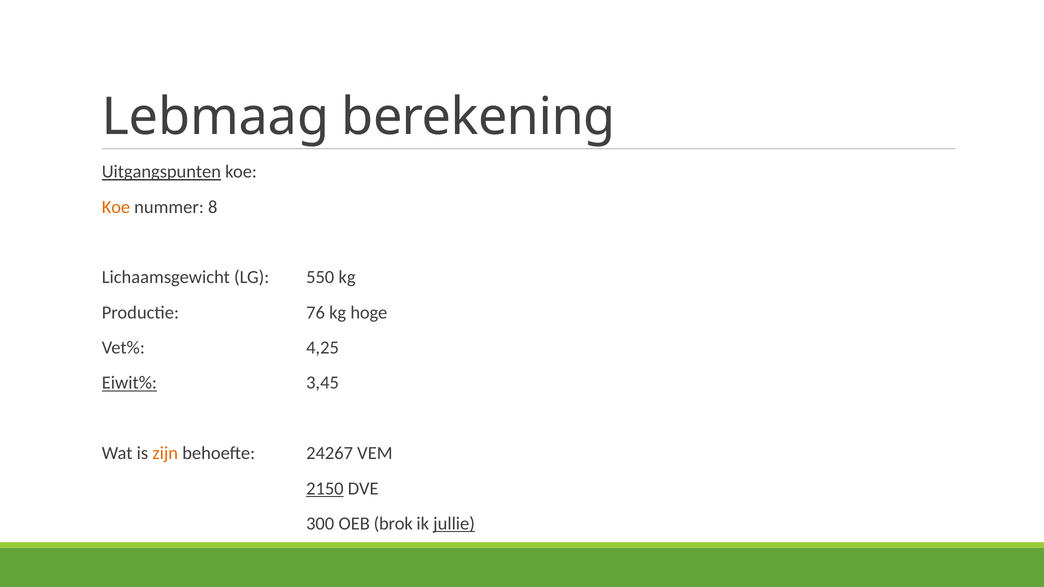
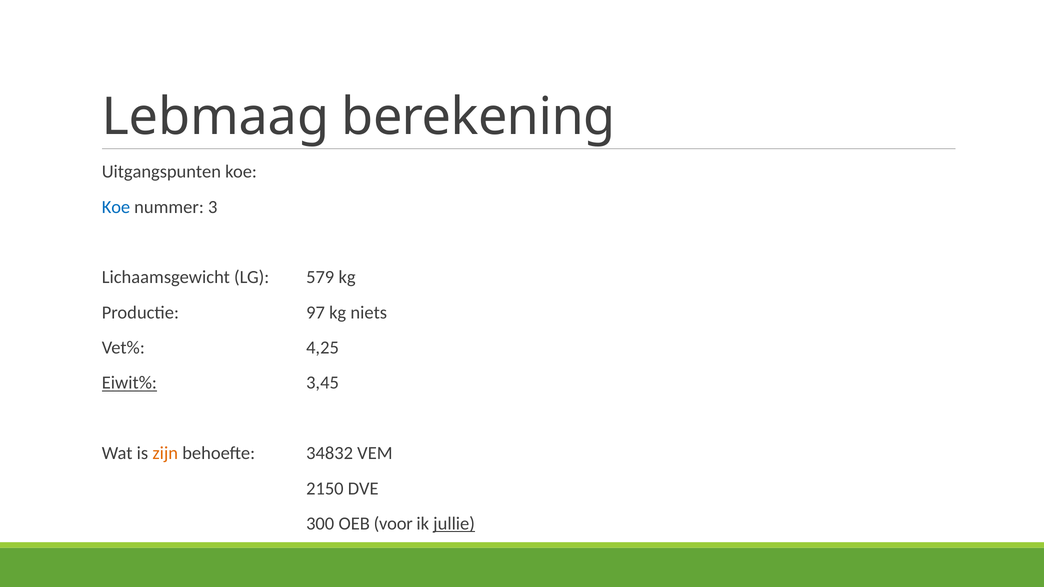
Uitgangspunten underline: present -> none (161, 172)
Koe colour: orange -> blue (116, 207)
8: 8 -> 3 (213, 207)
550: 550 -> 579 (320, 277)
76: 76 -> 97 (316, 313)
hoge: hoge -> niets (369, 313)
24267: 24267 -> 34832 (330, 453)
2150 underline: present -> none (325, 489)
brok: brok -> voor (393, 524)
